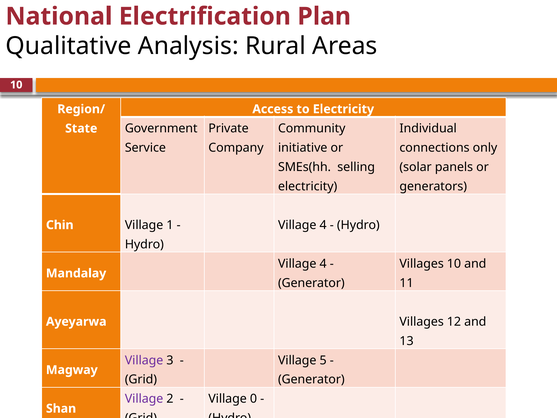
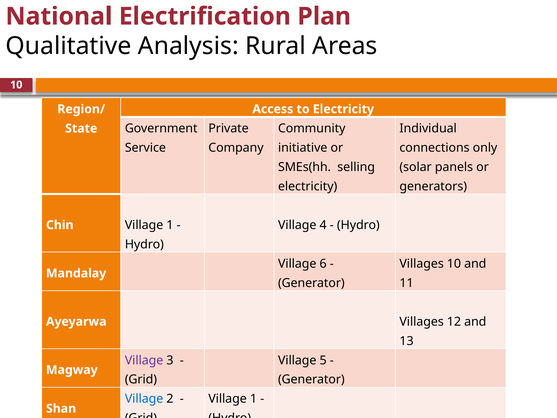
4: 4 -> 6 (323, 264)
Village colour: purple -> blue (144, 399)
0: 0 -> 1 (253, 399)
